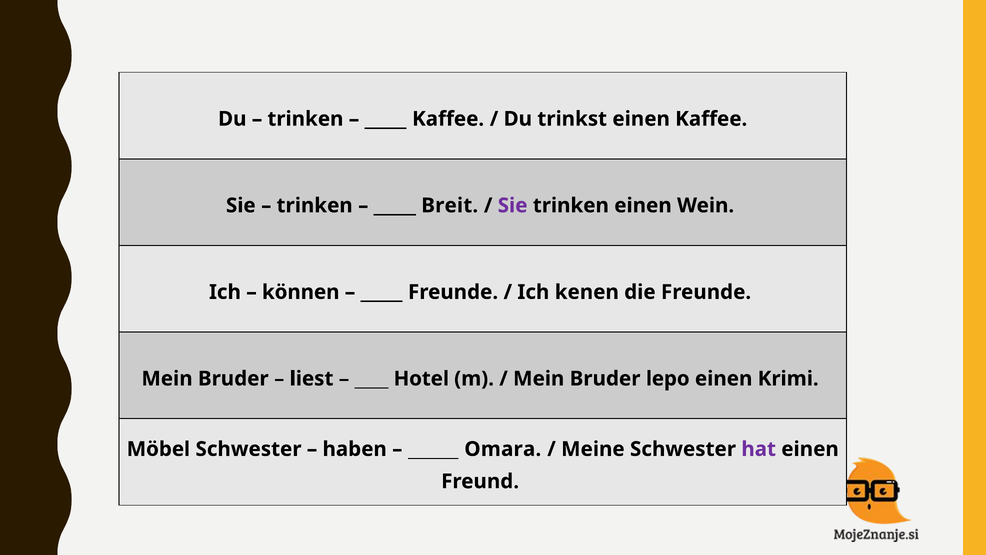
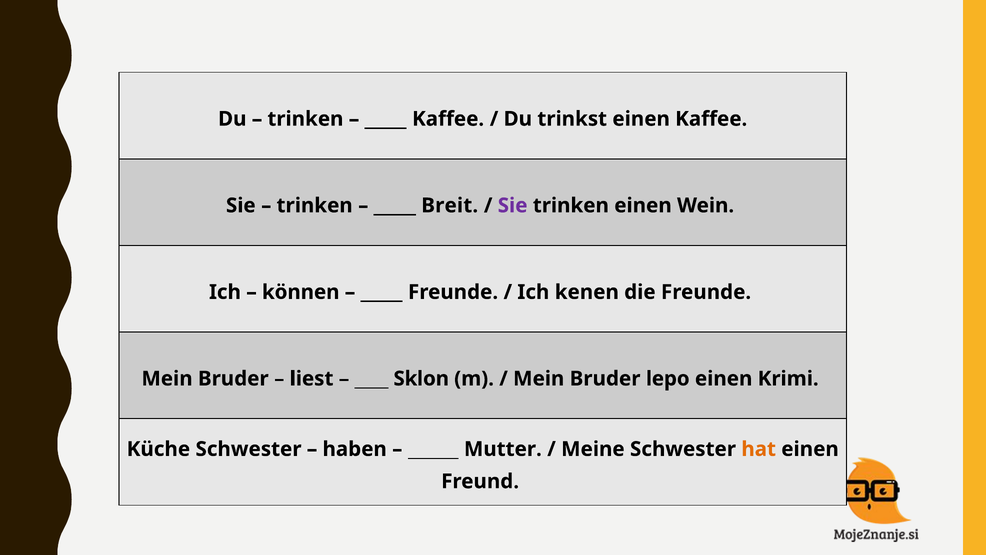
Hotel: Hotel -> Sklon (421, 378)
Möbel: Möbel -> Küche (158, 449)
Omara: Omara -> Mutter (503, 449)
hat colour: purple -> orange (759, 449)
